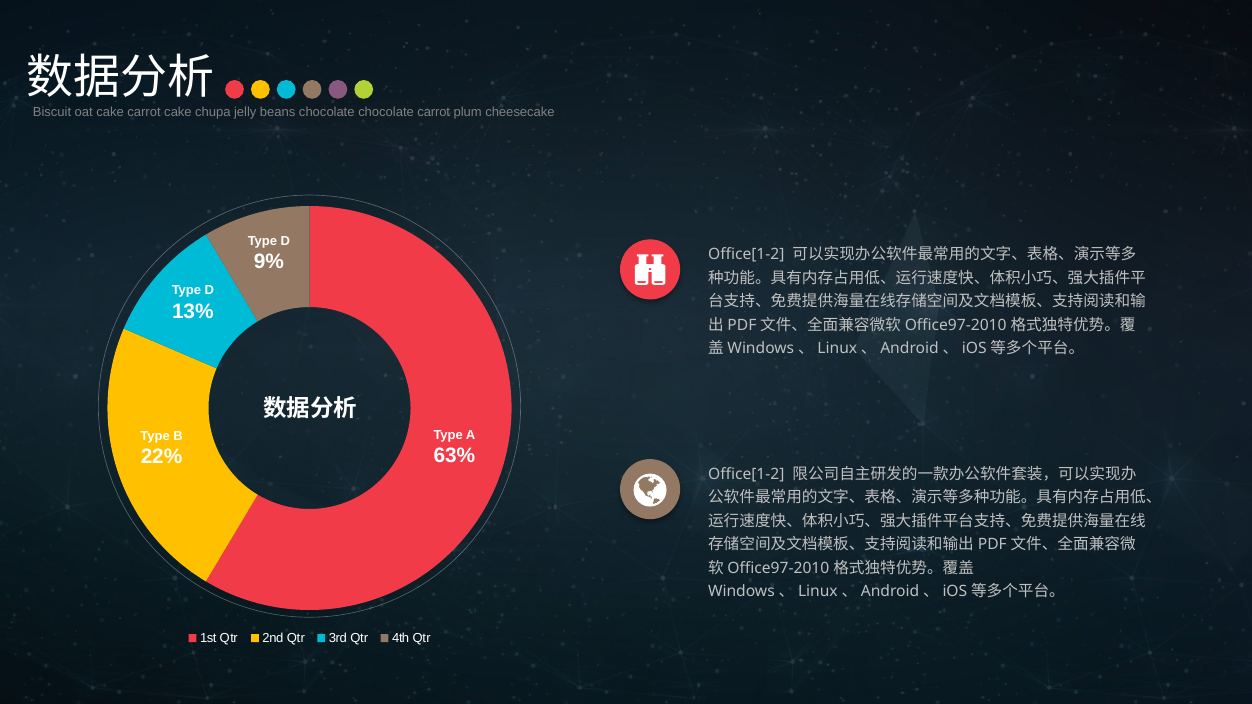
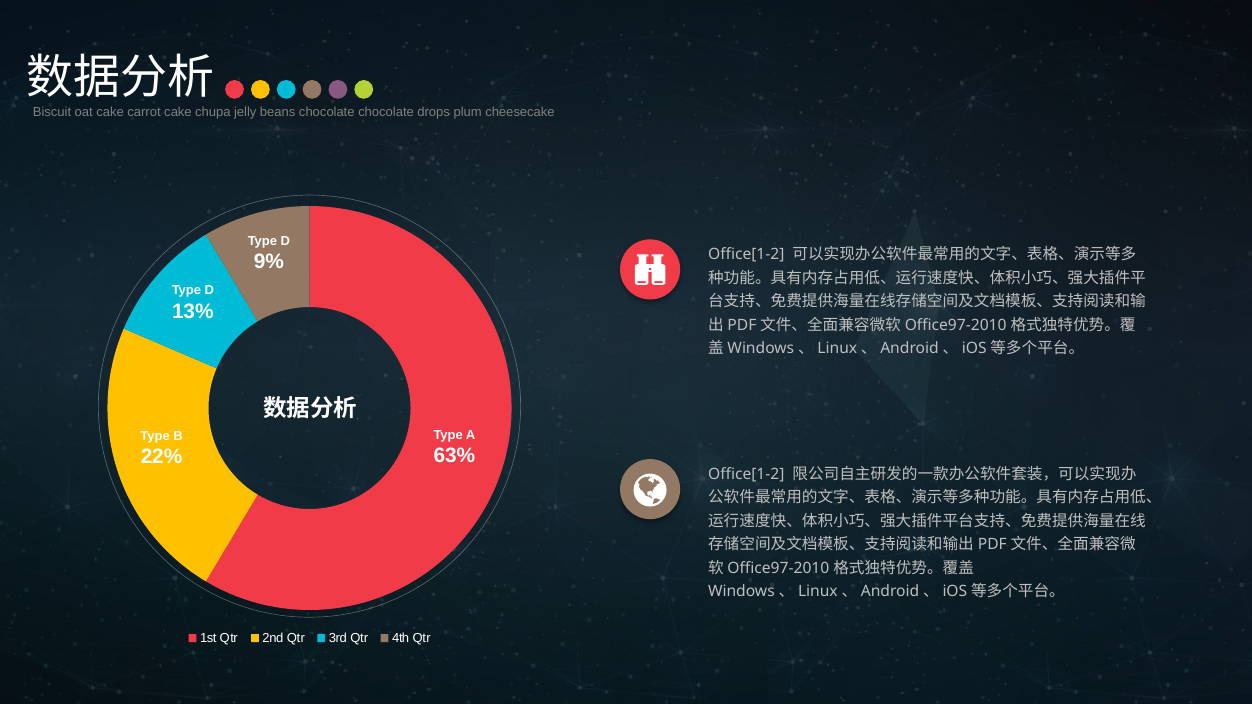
chocolate carrot: carrot -> drops (434, 113)
